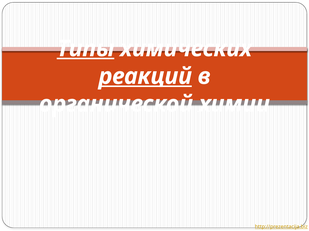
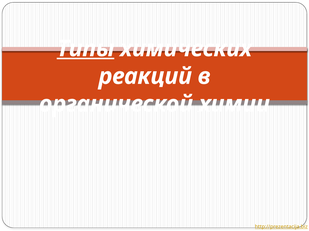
реакций underline: present -> none (145, 77)
